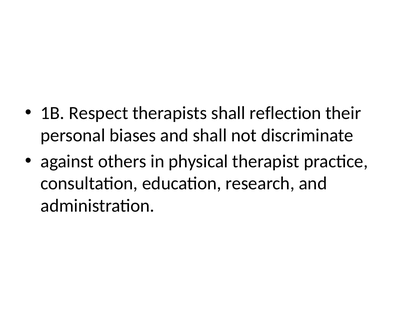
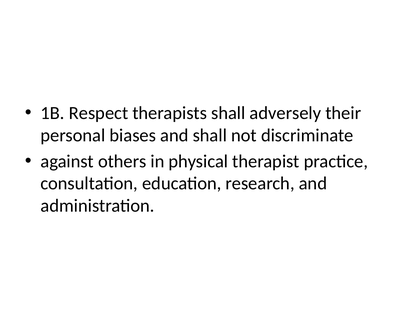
reflection: reflection -> adversely (285, 113)
